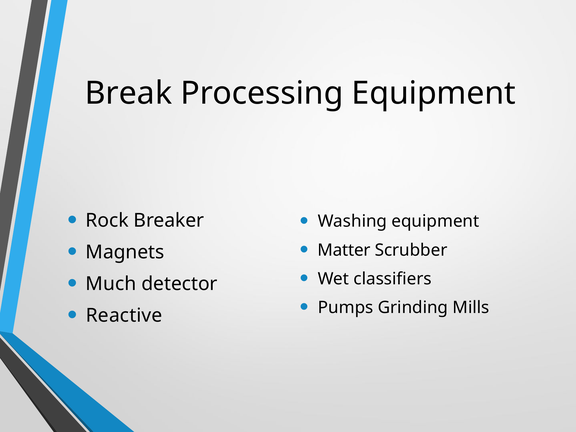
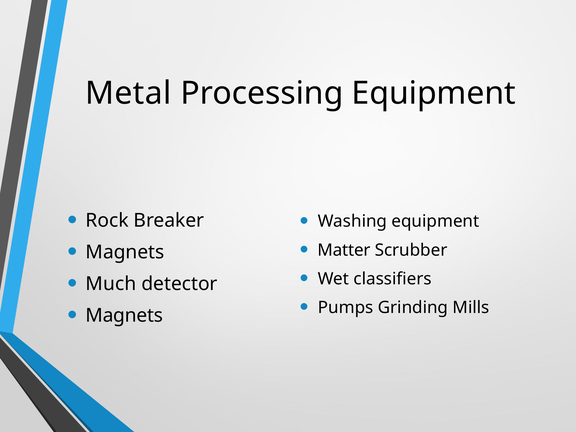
Break: Break -> Metal (128, 93)
Reactive: Reactive -> Magnets (124, 315)
